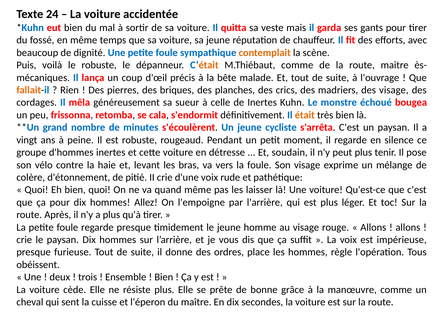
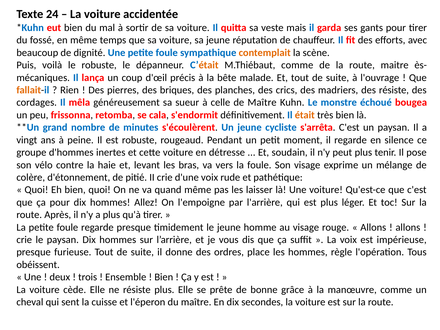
des visage: visage -> résiste (394, 90)
de Inertes: Inertes -> Maître (262, 103)
